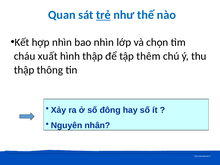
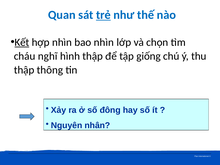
Kết underline: none -> present (22, 42)
xuất: xuất -> nghĩ (48, 56)
thêm: thêm -> giống (149, 56)
